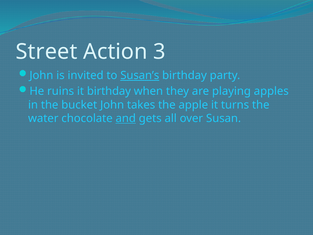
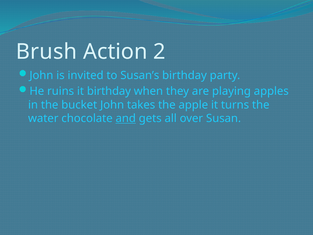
Street: Street -> Brush (46, 52)
3: 3 -> 2 (159, 52)
Susan’s underline: present -> none (140, 75)
